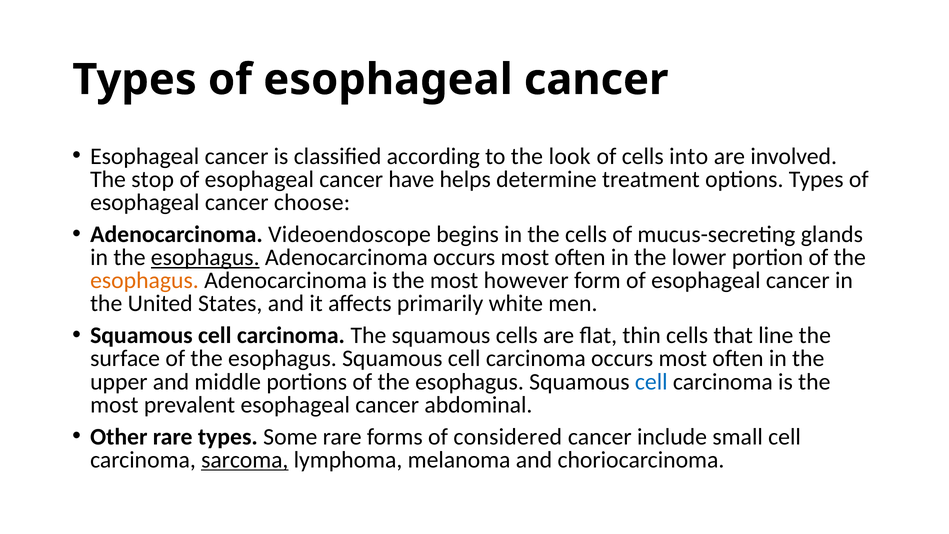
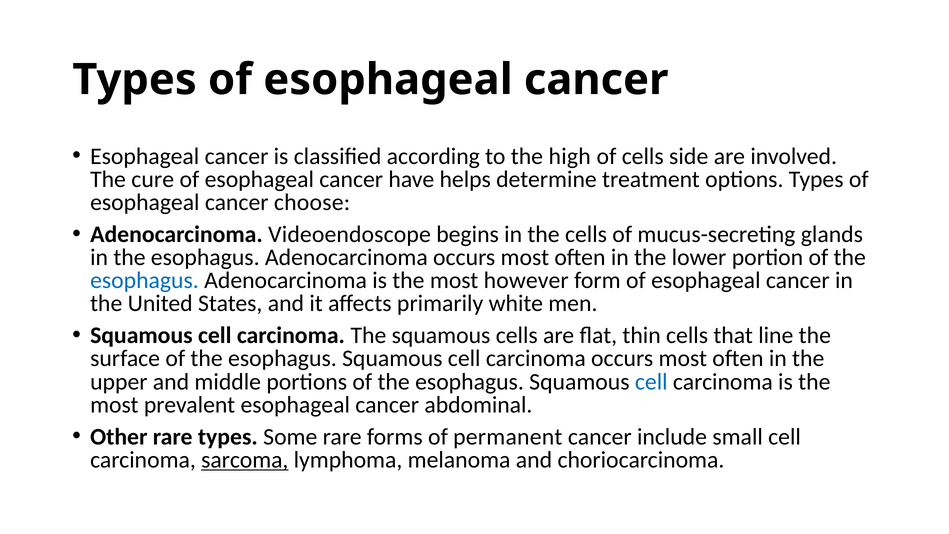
look: look -> high (570, 156)
into: into -> side (689, 156)
stop: stop -> cure (153, 179)
esophagus underline: present -> none (205, 257)
esophagus colour: orange -> blue (144, 280)
considered: considered -> permanent (508, 437)
